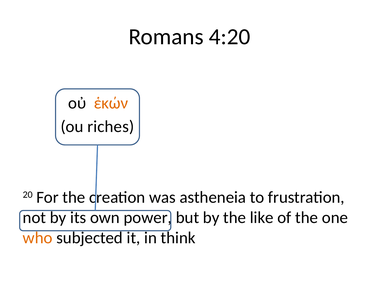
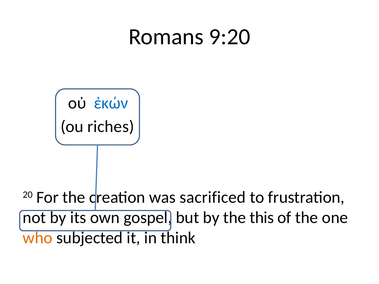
4:20: 4:20 -> 9:20 (230, 37)
ἑκών colour: orange -> blue (111, 103)
astheneia: astheneia -> sacrificed (213, 198)
power: power -> gospel (148, 218)
like: like -> this (262, 218)
